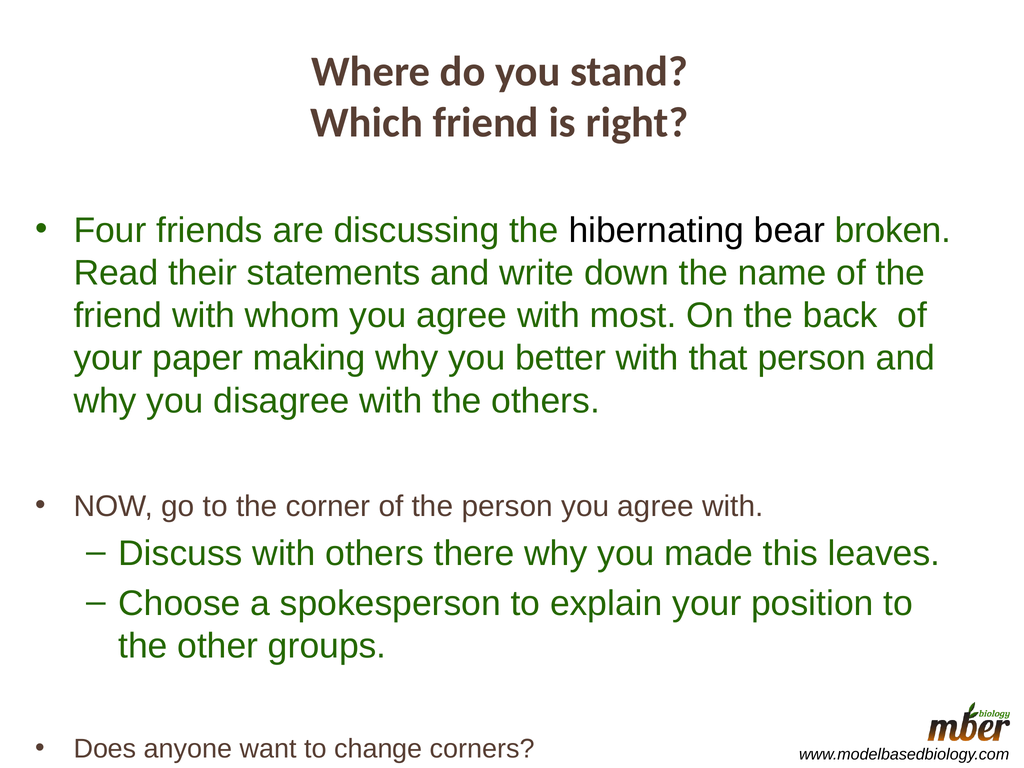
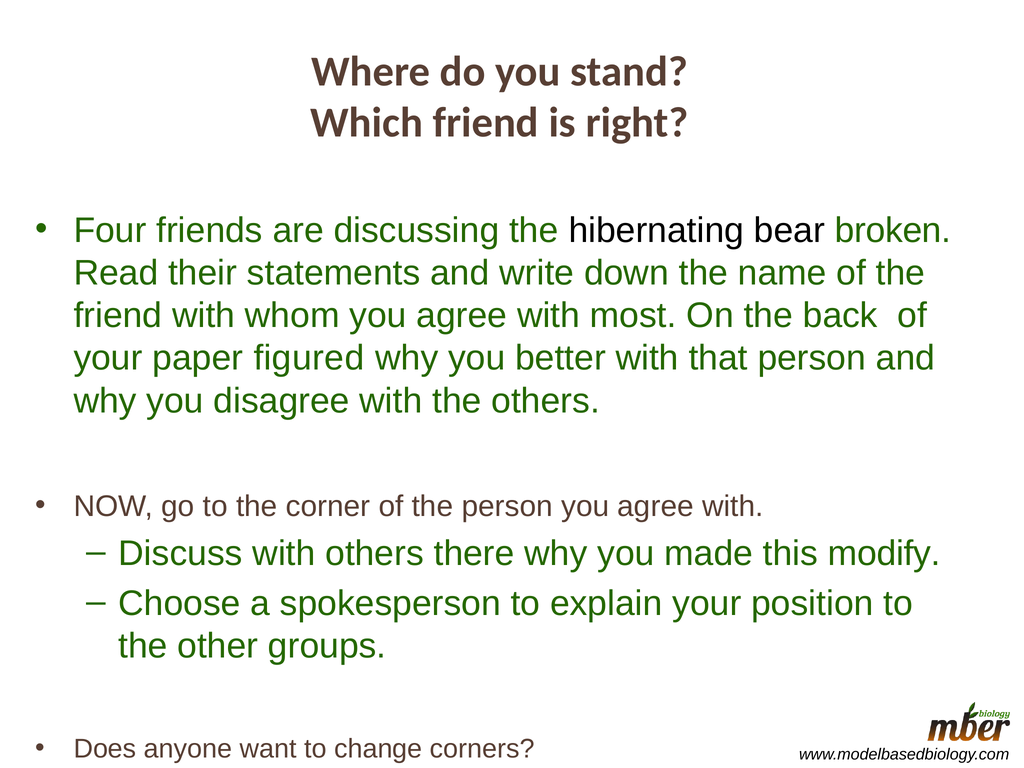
making: making -> figured (309, 358)
leaves: leaves -> modify (884, 553)
